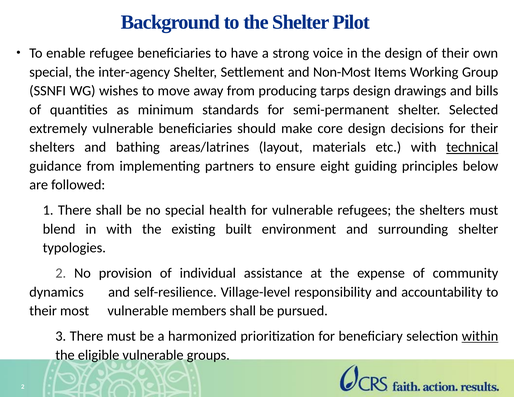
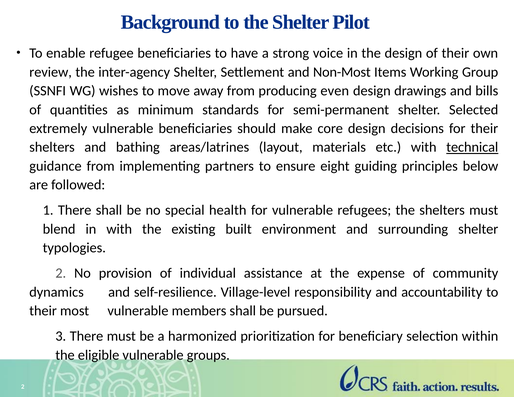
special: special -> review (51, 72)
tarps: tarps -> even (335, 91)
within underline: present -> none (480, 336)
